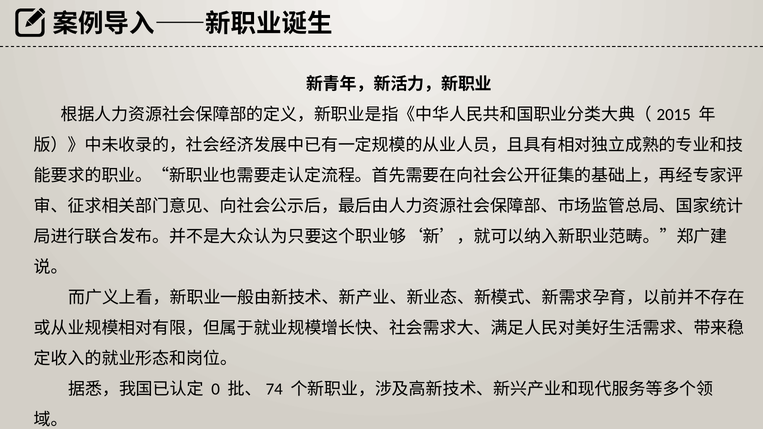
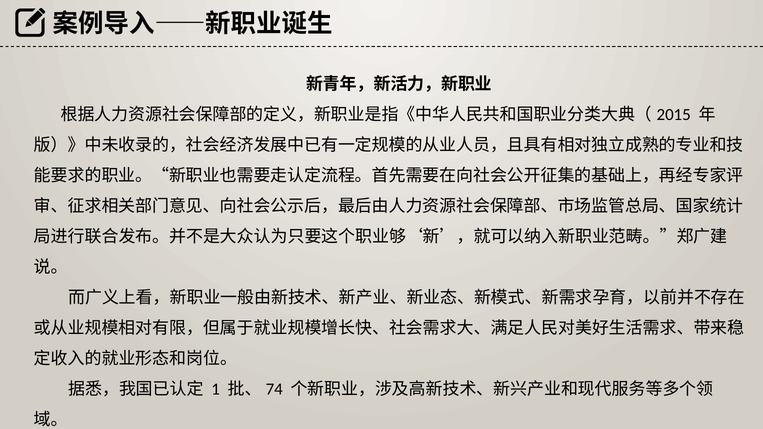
0: 0 -> 1 (216, 389)
